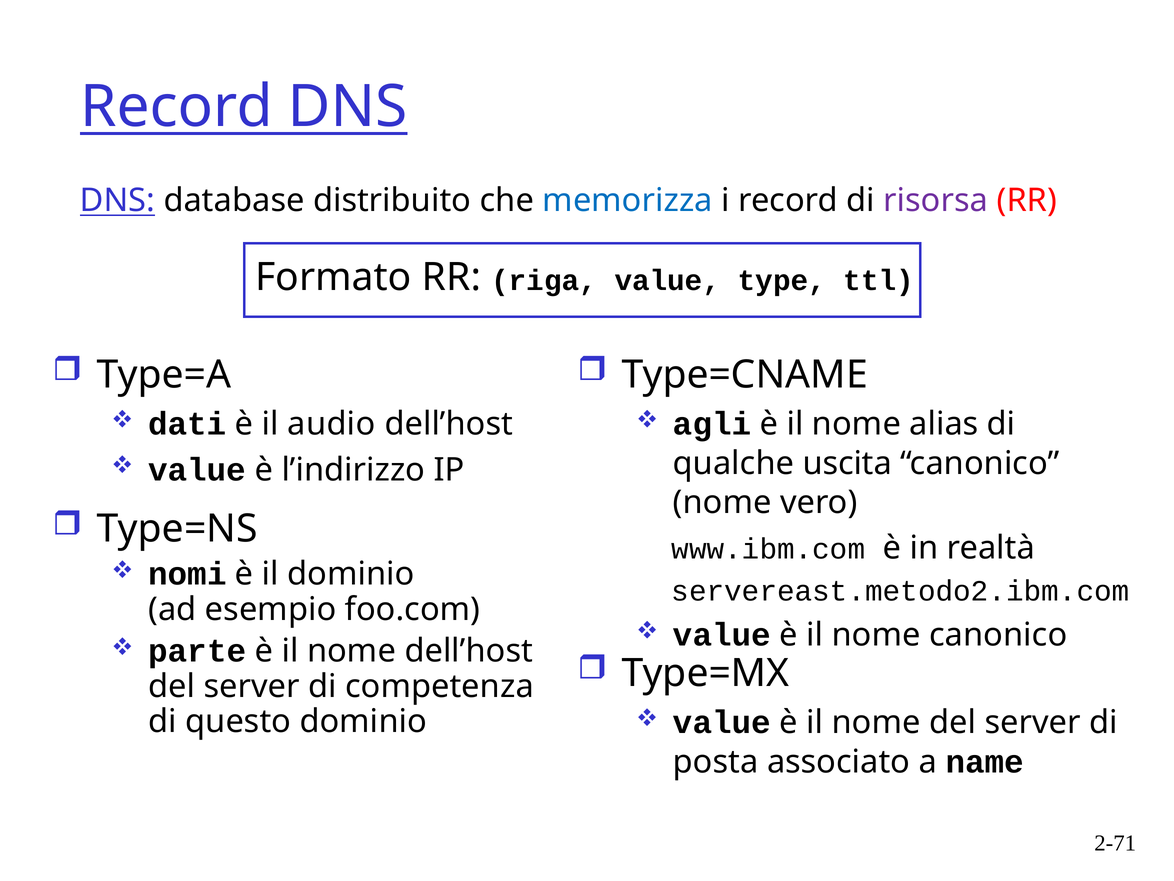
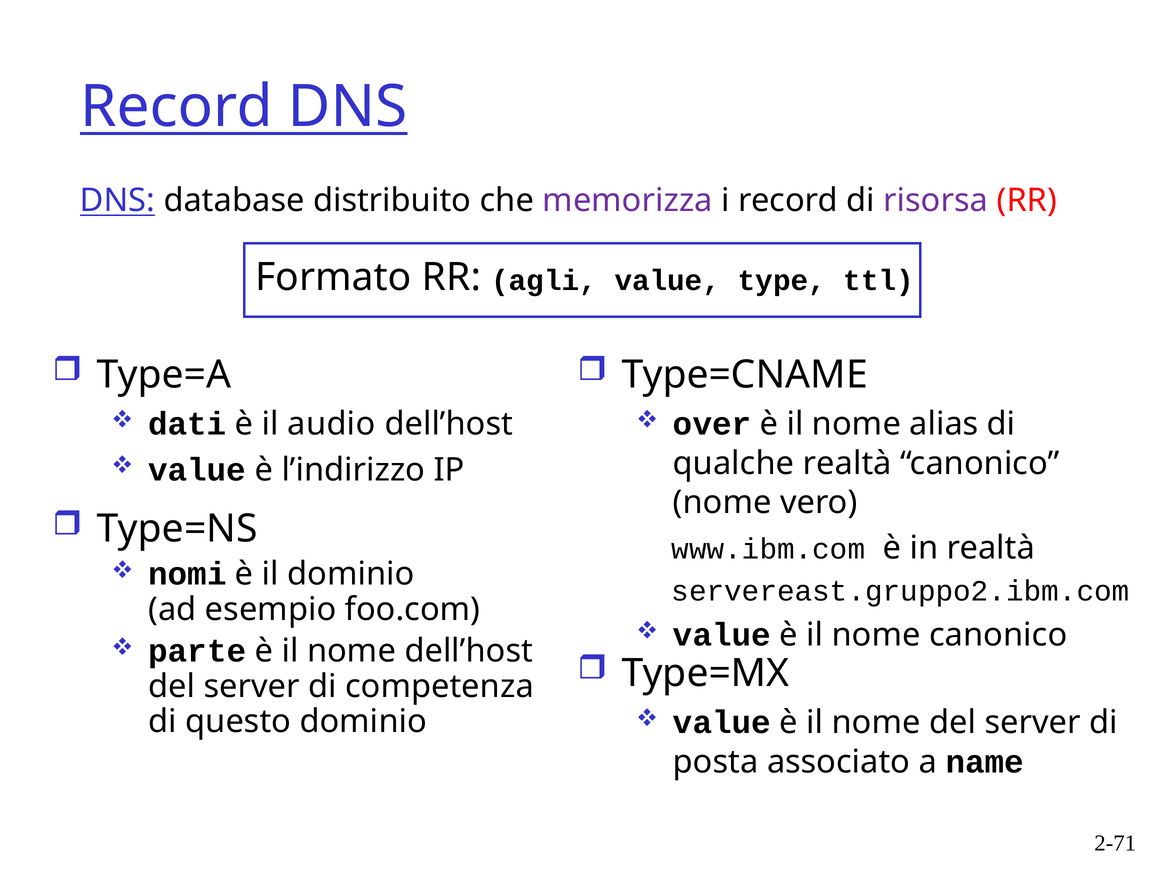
memorizza colour: blue -> purple (628, 200)
riga: riga -> agli (544, 280)
agli: agli -> over (712, 424)
qualche uscita: uscita -> realtà (847, 463)
servereast.metodo2.ibm.com: servereast.metodo2.ibm.com -> servereast.gruppo2.ibm.com (900, 591)
